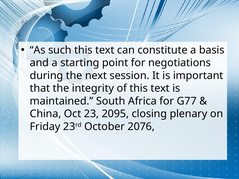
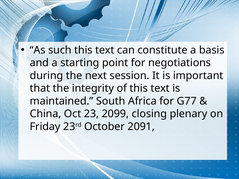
2095: 2095 -> 2099 (115, 114)
2076: 2076 -> 2091 (141, 127)
